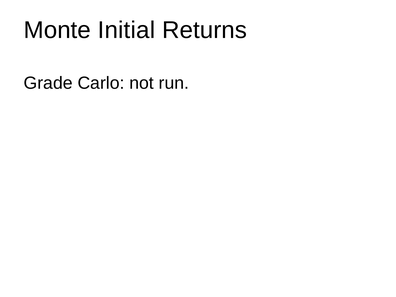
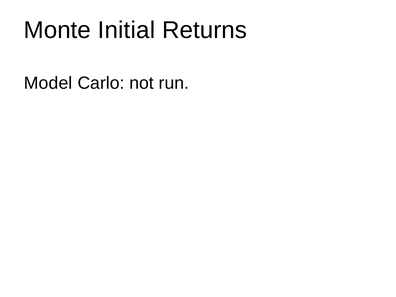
Grade: Grade -> Model (48, 83)
